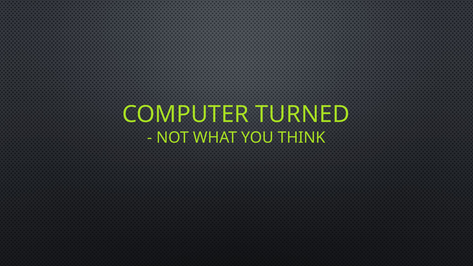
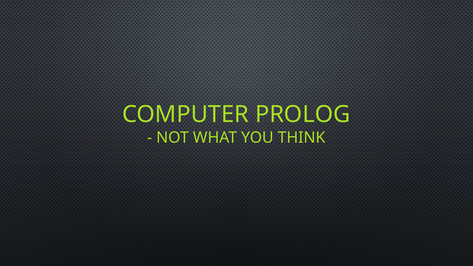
TURNED: TURNED -> PROLOG (303, 115)
